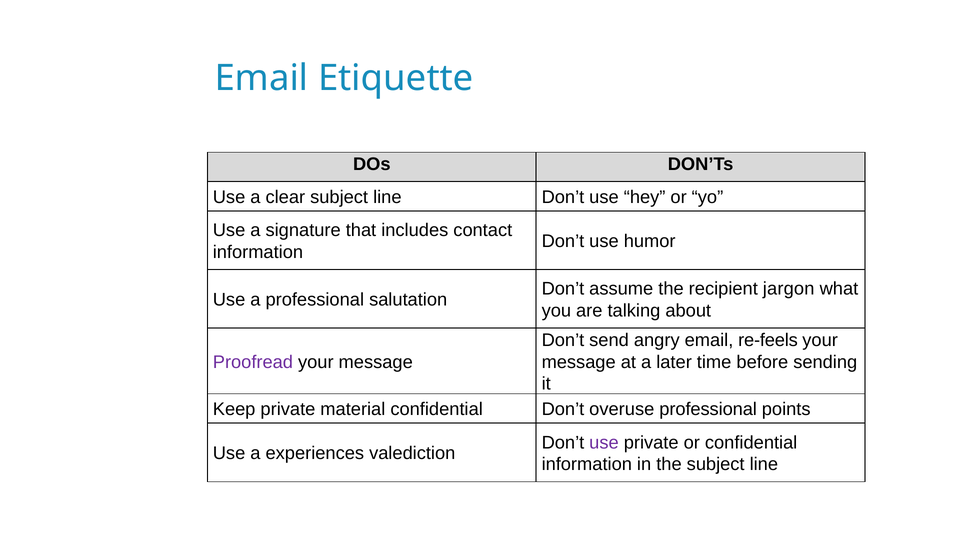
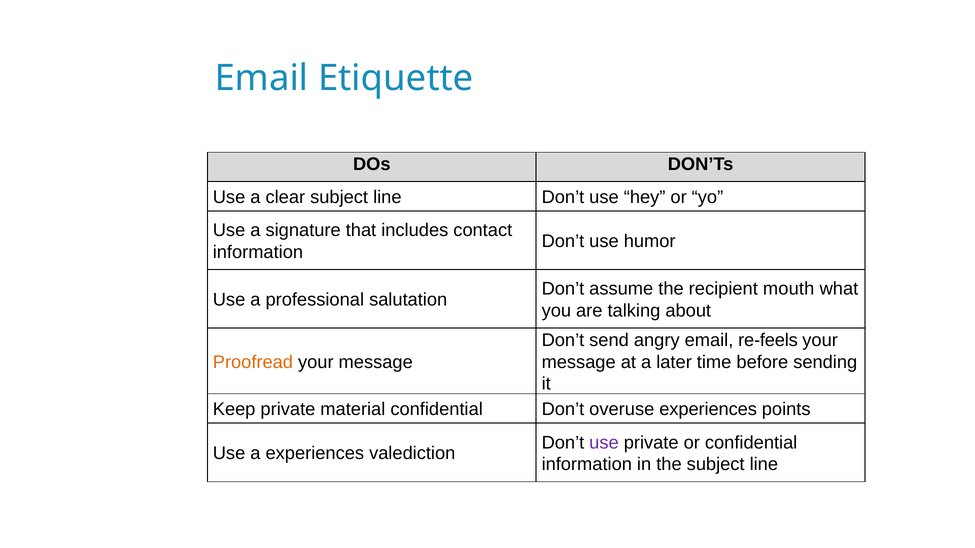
jargon: jargon -> mouth (789, 289)
Proofread colour: purple -> orange (253, 362)
overuse professional: professional -> experiences (708, 410)
